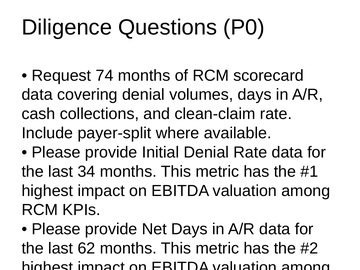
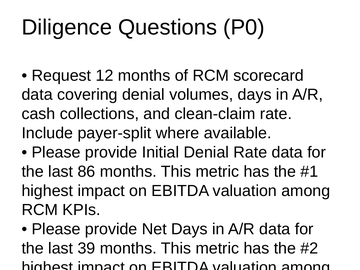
74: 74 -> 12 (105, 75)
34: 34 -> 86 (86, 172)
62: 62 -> 39 (86, 248)
